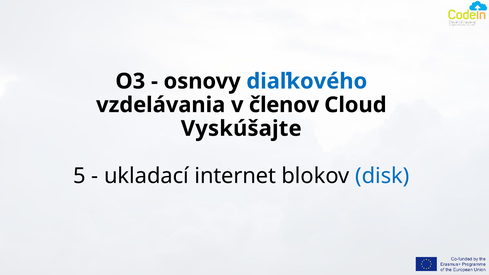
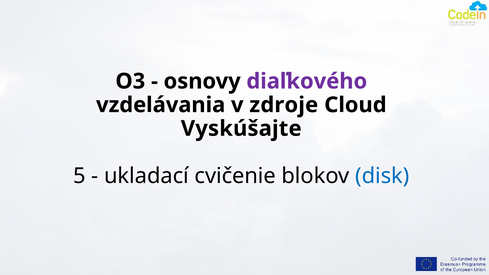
diaľkového colour: blue -> purple (307, 81)
členov: členov -> zdroje (284, 105)
internet: internet -> cvičenie (235, 176)
